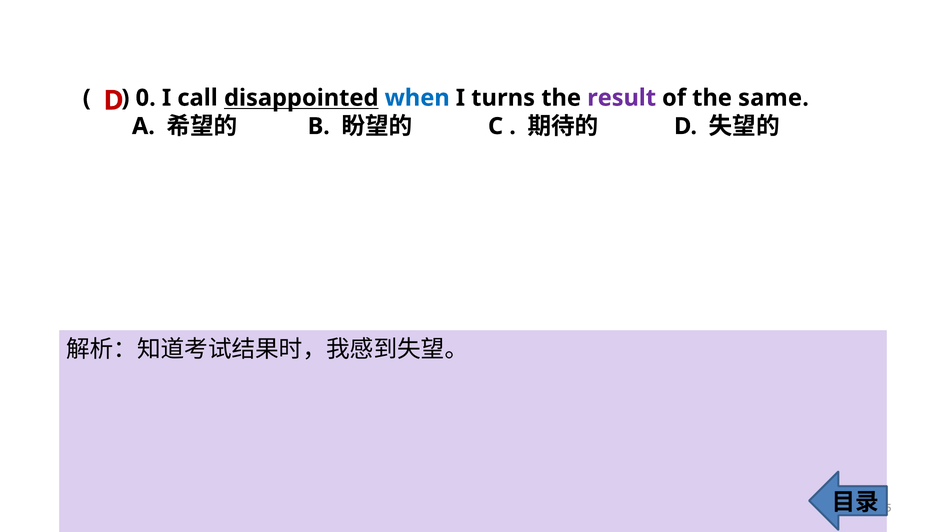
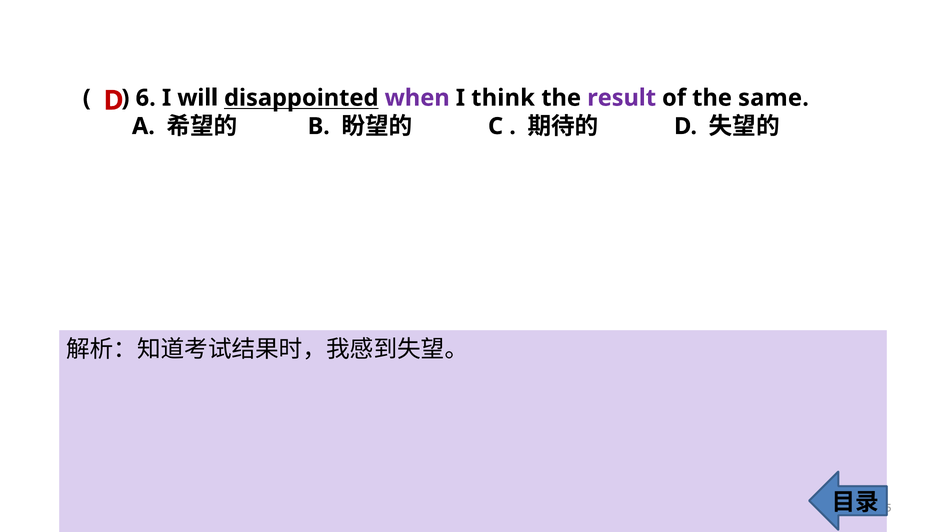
0: 0 -> 6 (146, 98)
call: call -> will (198, 98)
when colour: blue -> purple (417, 98)
turns: turns -> think (503, 98)
